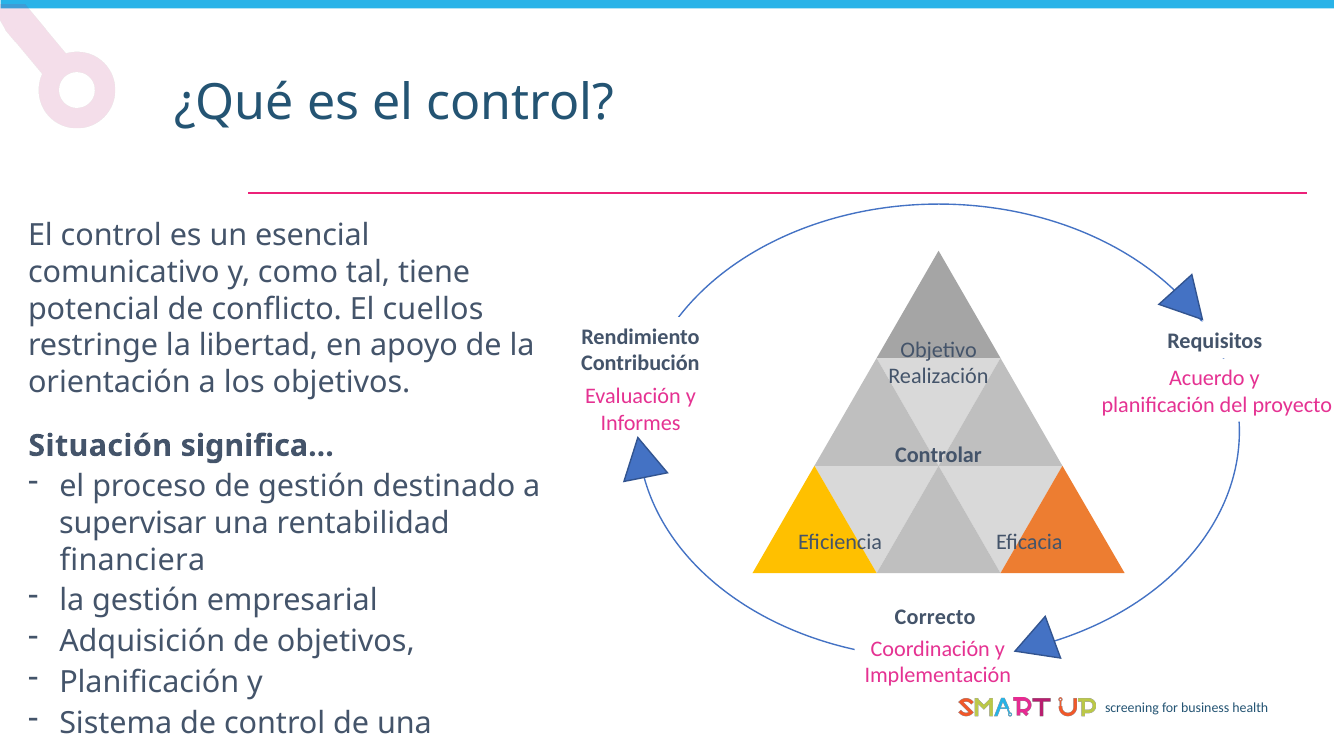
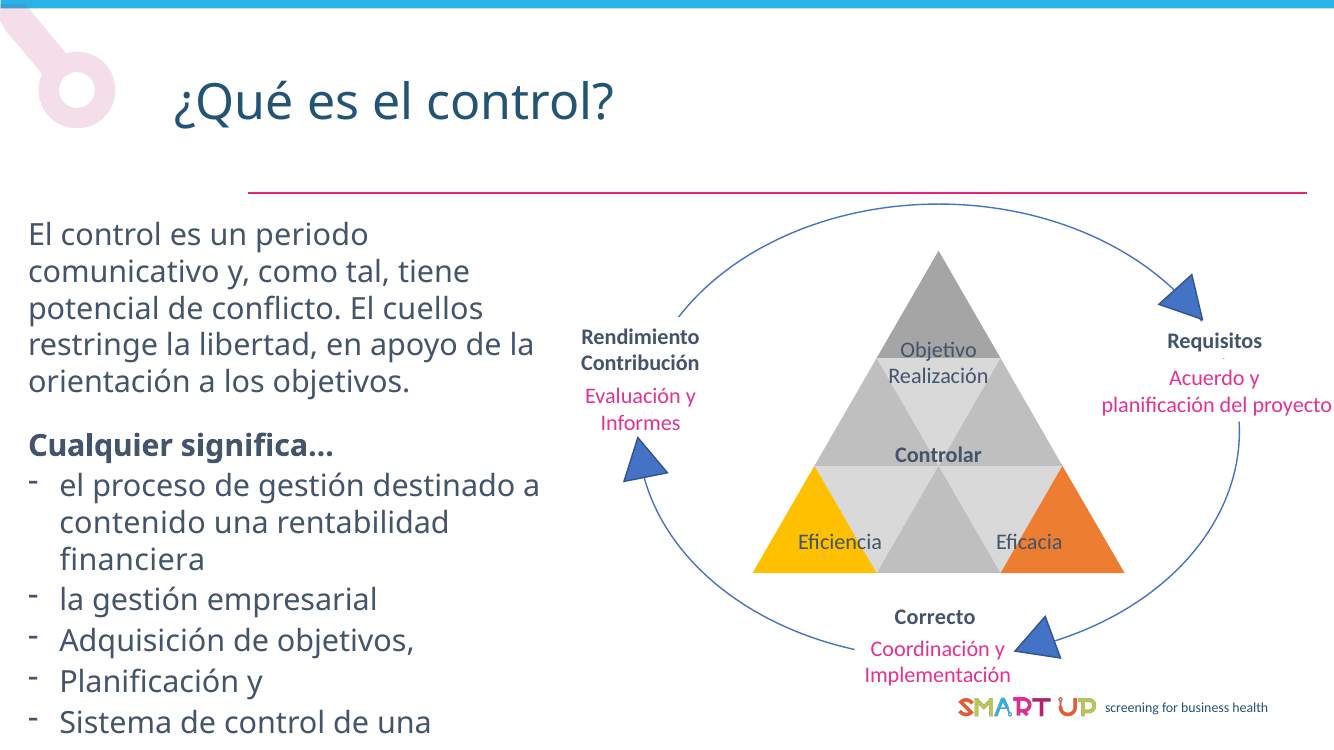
esencial: esencial -> periodo (312, 236)
Situación: Situación -> Cualquier (100, 446)
supervisar: supervisar -> contenido (133, 524)
